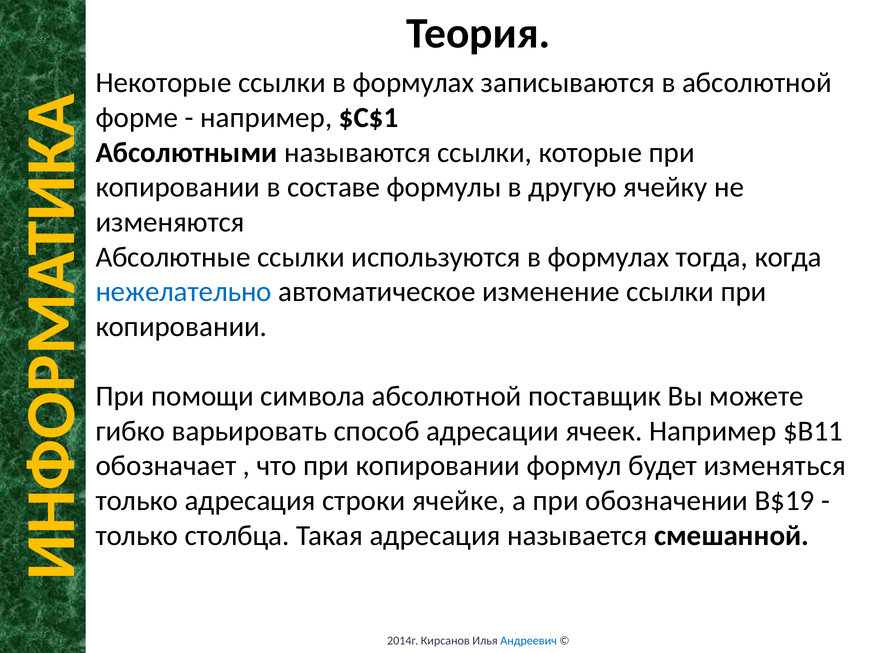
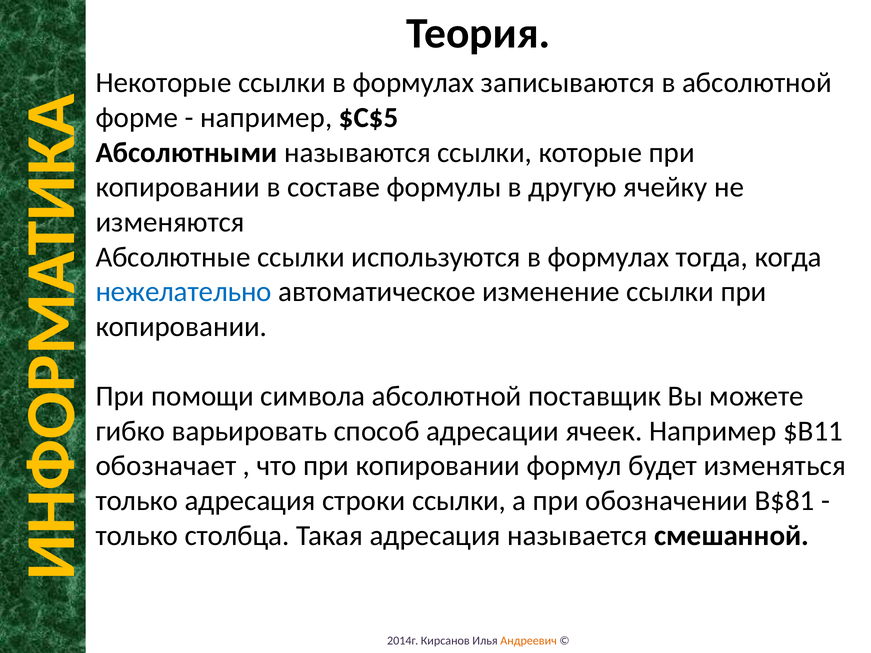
$С$1: $С$1 -> $С$5 (369, 118)
строки ячейке: ячейке -> ссылки (459, 501)
B$19: B$19 -> B$81 (785, 501)
Андреевич colour: blue -> orange (529, 641)
